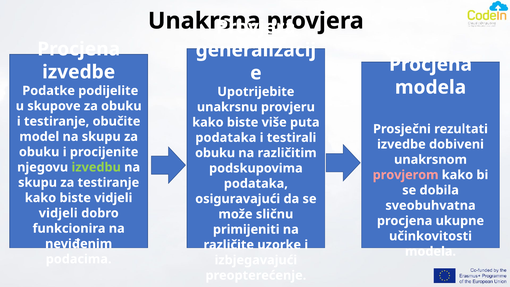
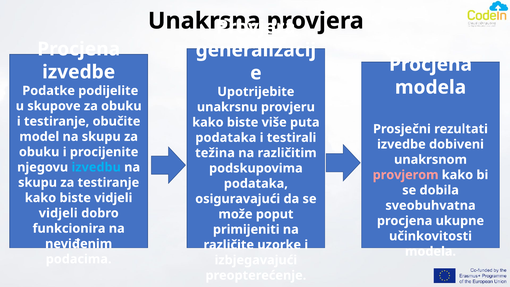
obuku: obuku -> težina (215, 153)
izvedbu colour: light green -> light blue (96, 167)
sličnu: sličnu -> poput (275, 214)
